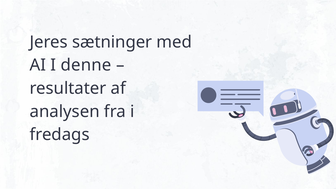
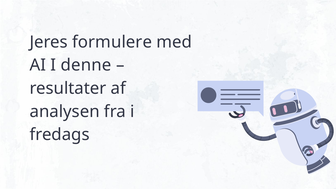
sætninger: sætninger -> formulere (112, 42)
